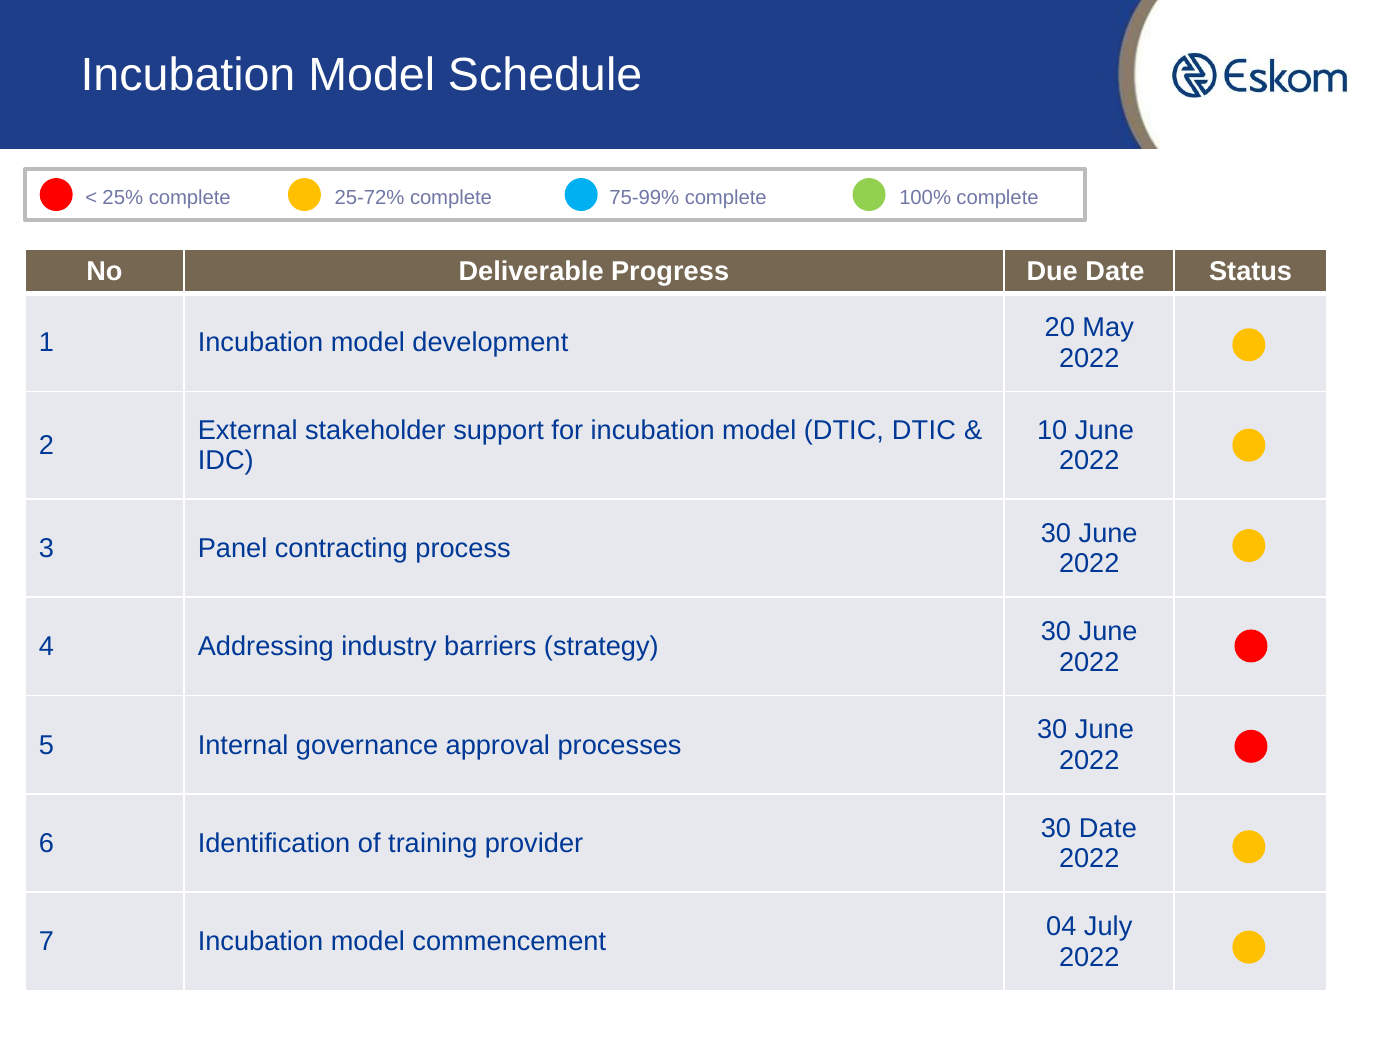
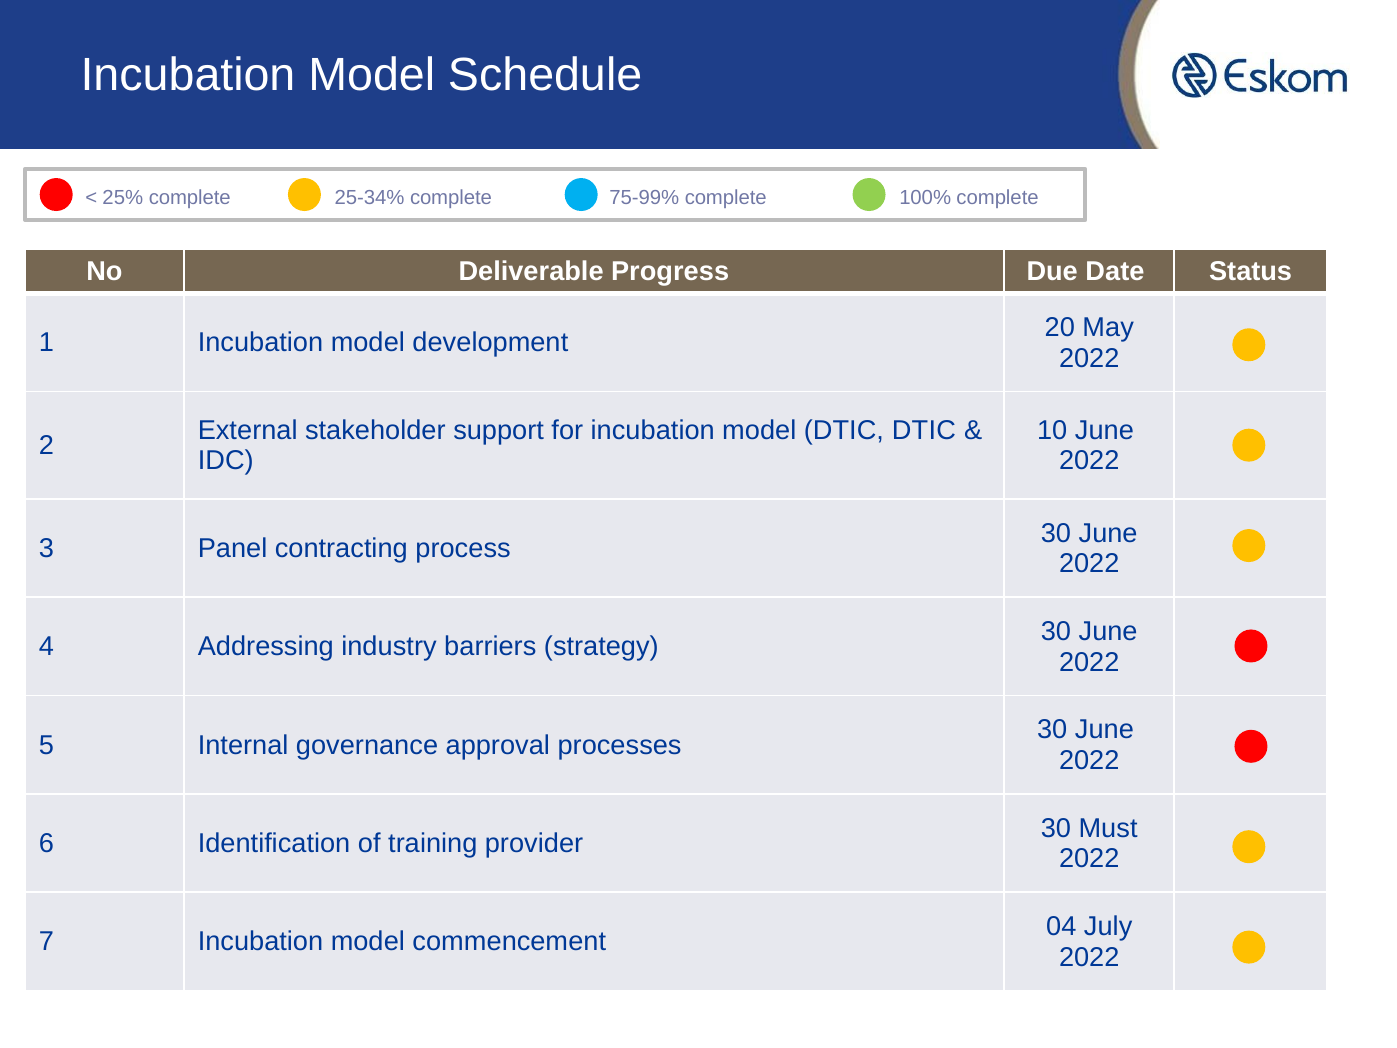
25-72%: 25-72% -> 25-34% (370, 198)
30 Date: Date -> Must (1108, 828)
